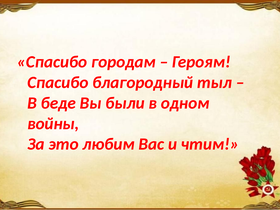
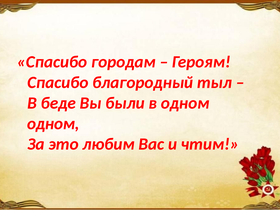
войны: войны -> одном (53, 124)
